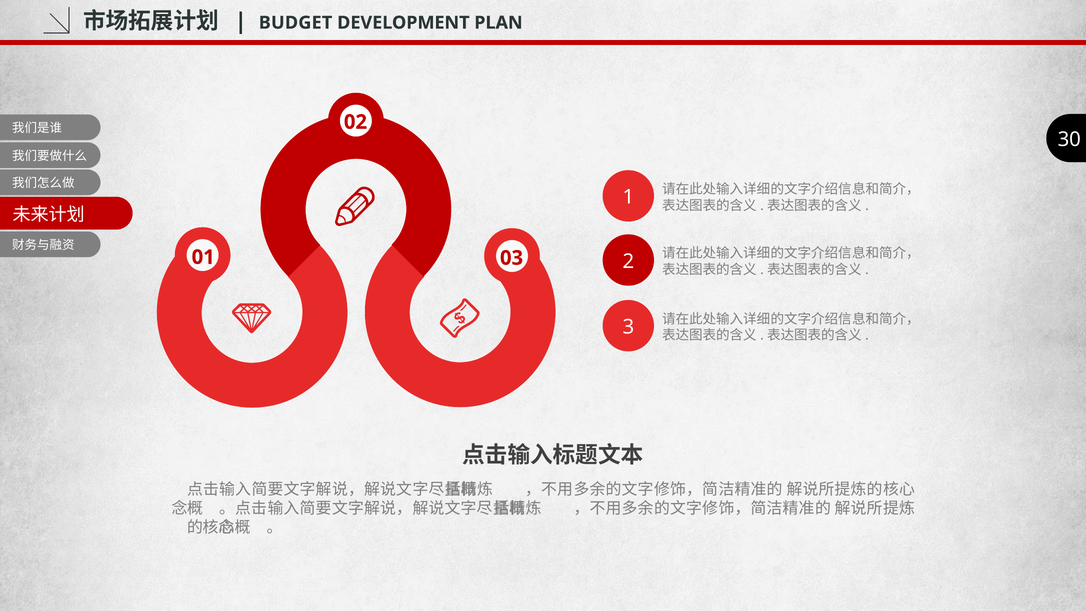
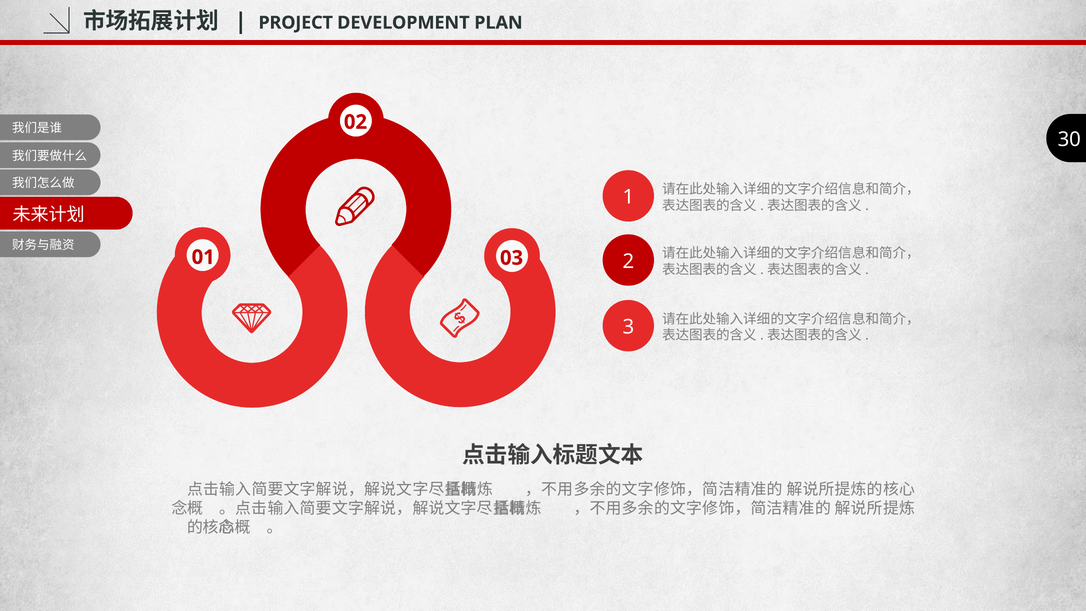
BUDGET: BUDGET -> PROJECT (296, 23)
